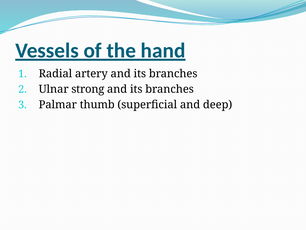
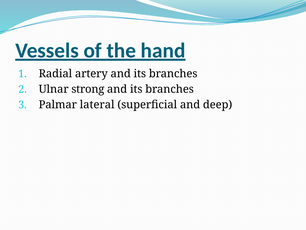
thumb: thumb -> lateral (97, 105)
